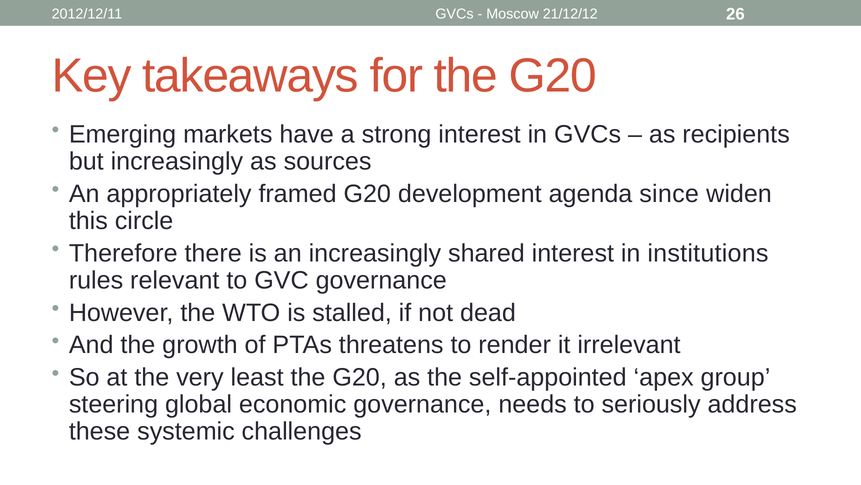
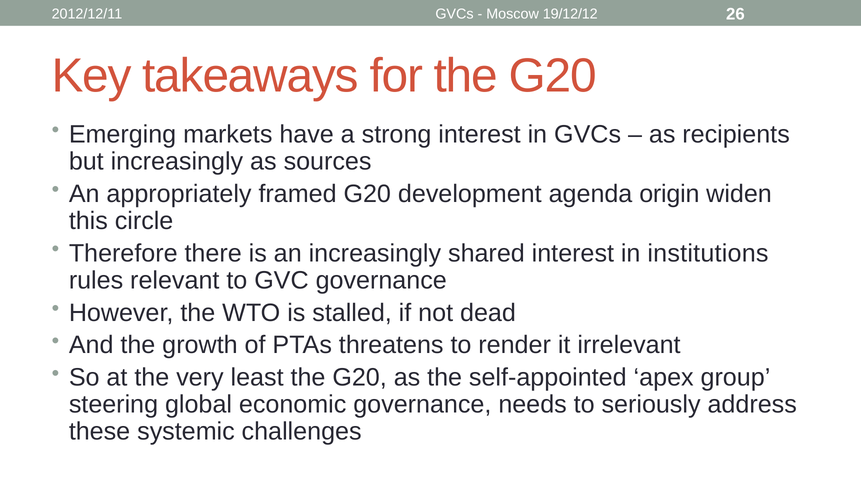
21/12/12: 21/12/12 -> 19/12/12 (570, 14)
since: since -> origin (669, 194)
